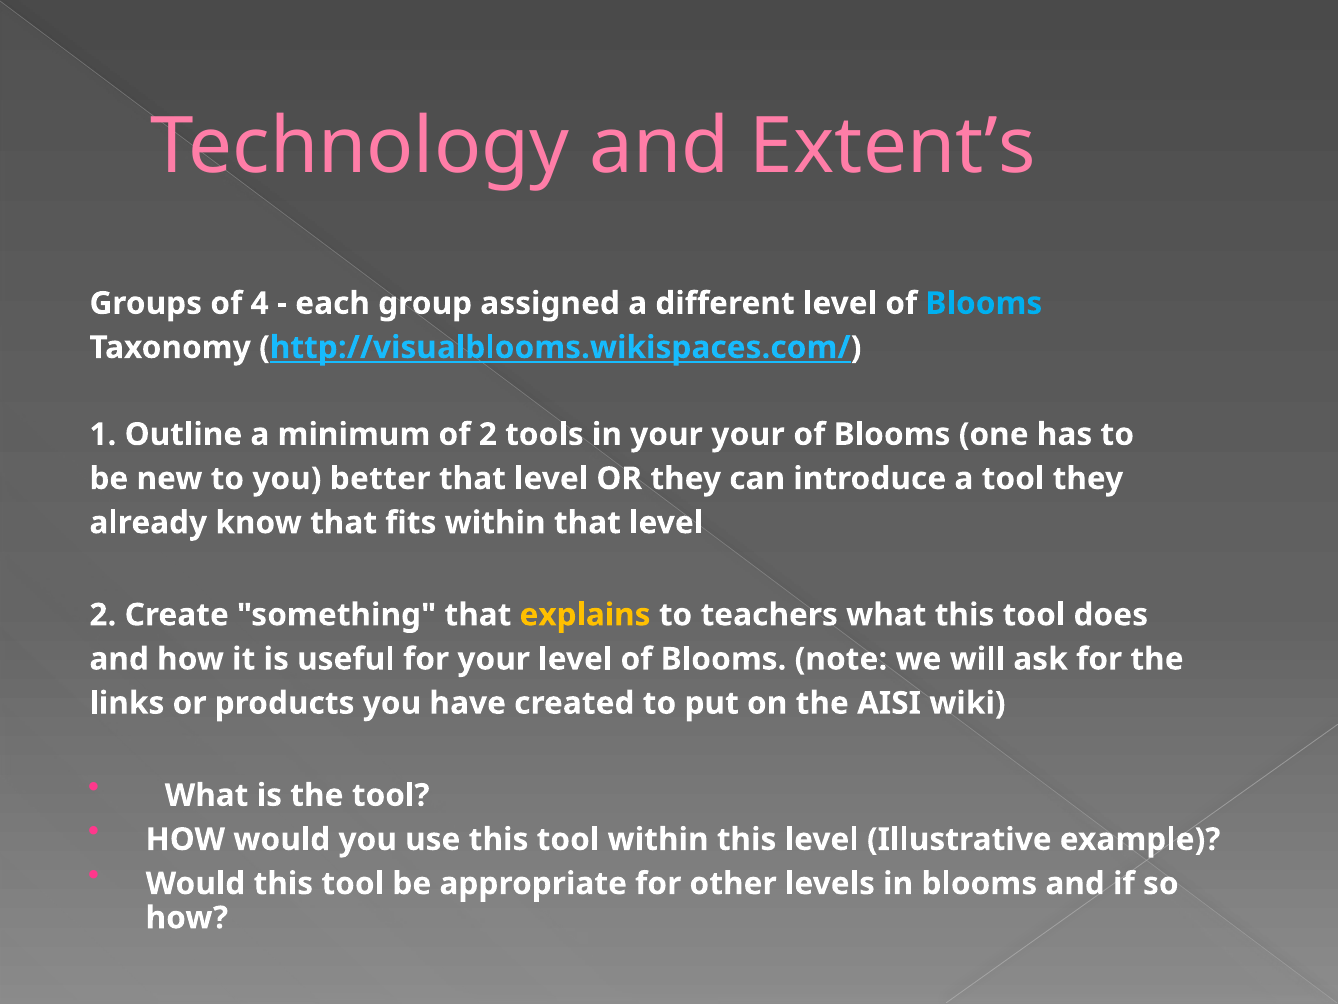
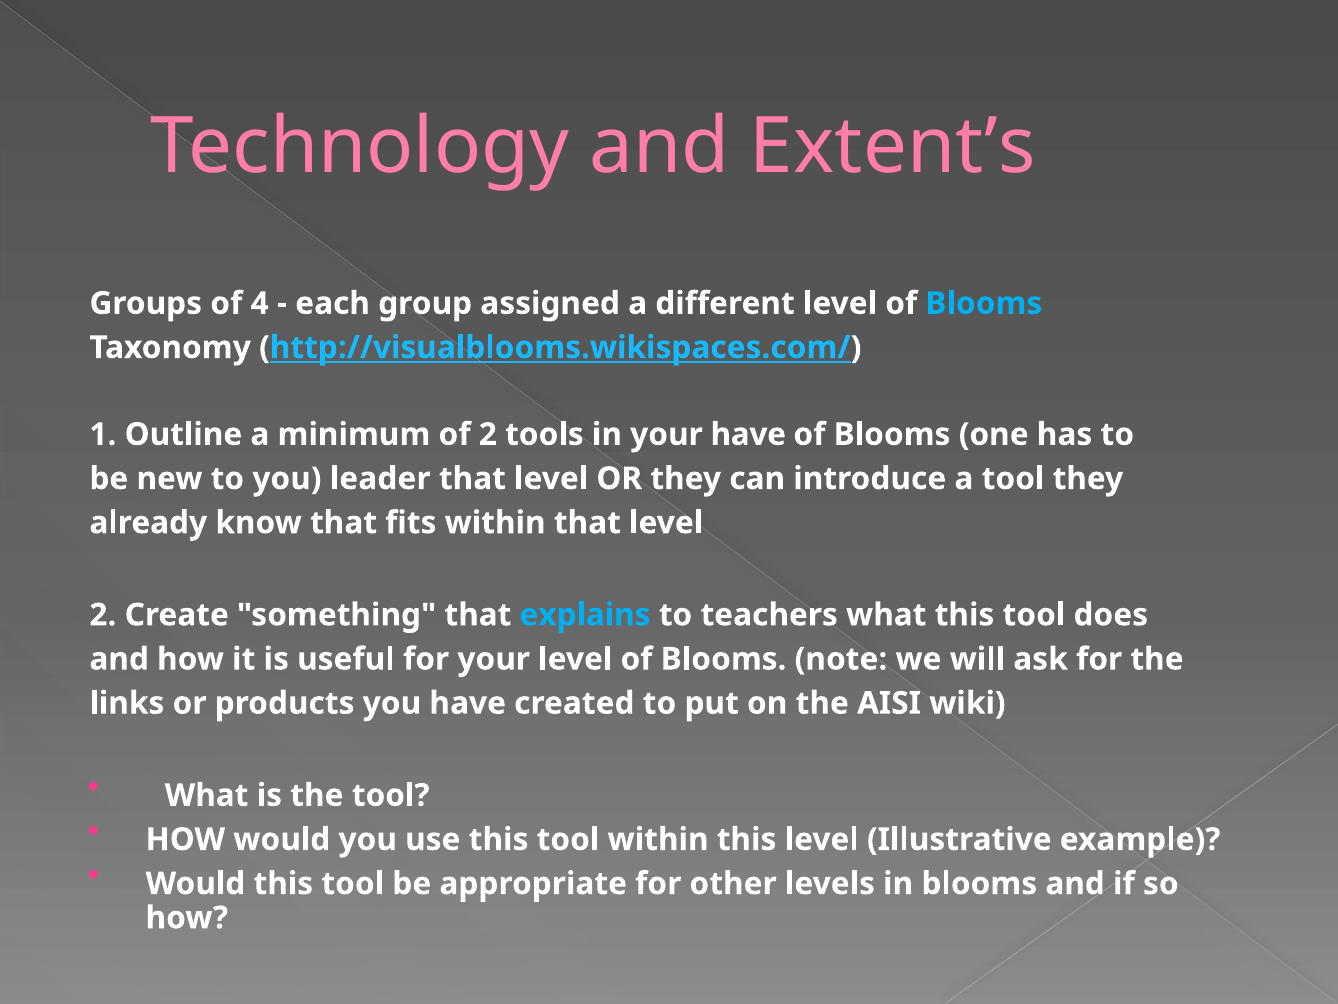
your your: your -> have (748, 434)
better: better -> leader (380, 478)
explains colour: yellow -> light blue (585, 615)
